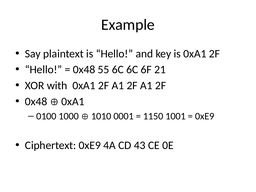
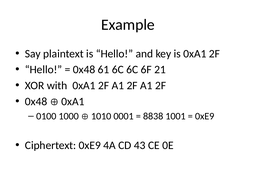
55: 55 -> 61 (104, 70)
1150: 1150 -> 8838 (153, 116)
